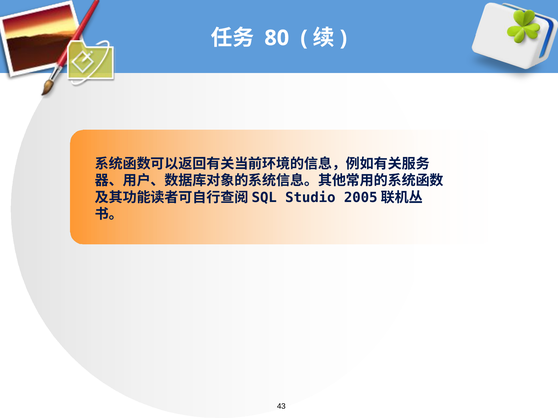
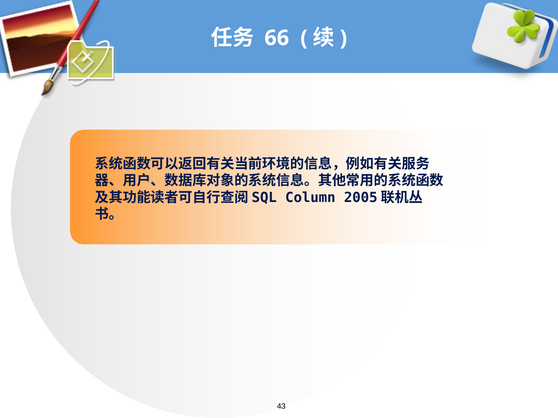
80: 80 -> 66 (277, 38)
Studio: Studio -> Column (310, 198)
